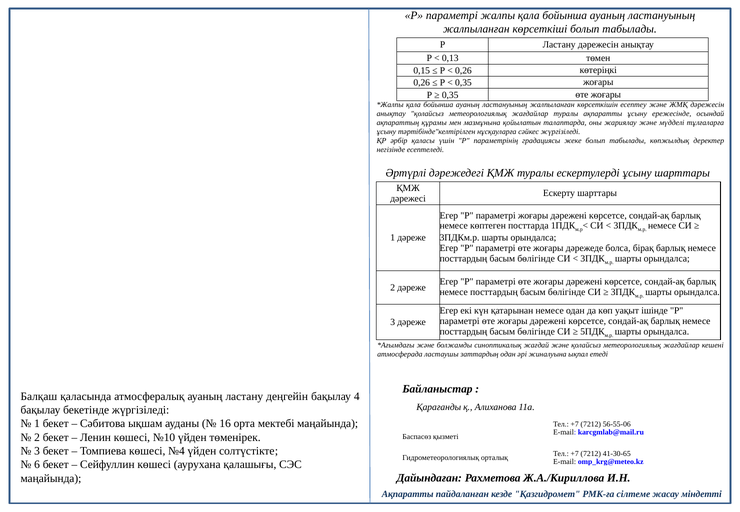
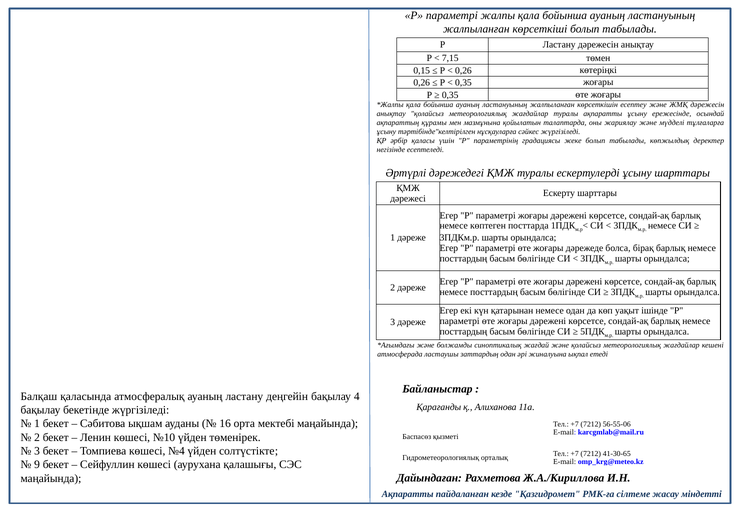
0,13: 0,13 -> 7,15 (450, 58)
6: 6 -> 9 (37, 465)
